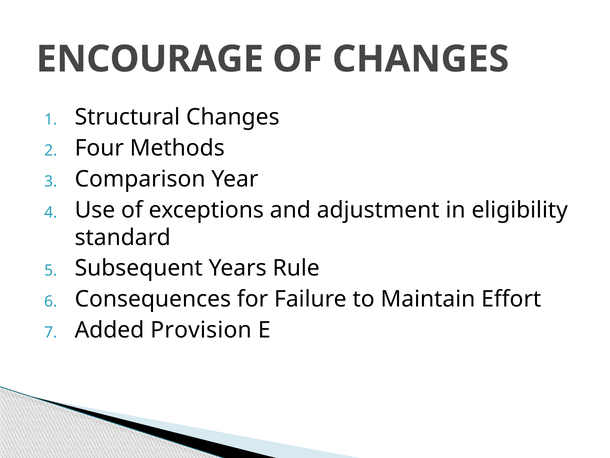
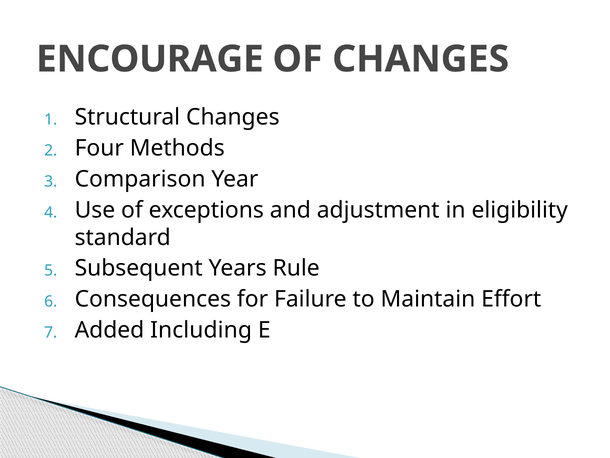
Provision: Provision -> Including (201, 330)
